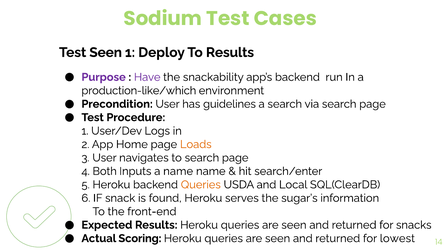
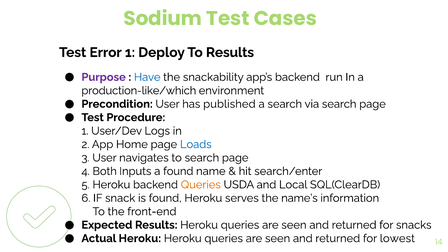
Test Seen: Seen -> Error (106, 52)
Have colour: purple -> blue (147, 77)
guidelines: guidelines -> published (229, 104)
Loads colour: orange -> blue (196, 144)
a name: name -> found (178, 171)
sugar’s: sugar’s -> name’s (299, 198)
Actual Scoring: Scoring -> Heroku (140, 238)
